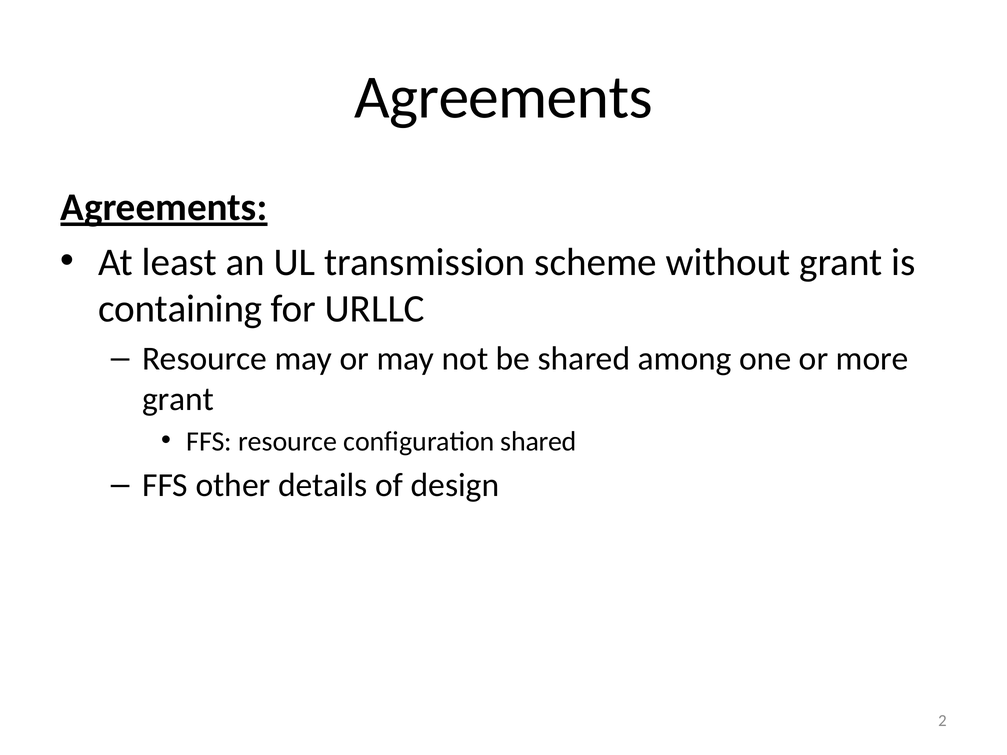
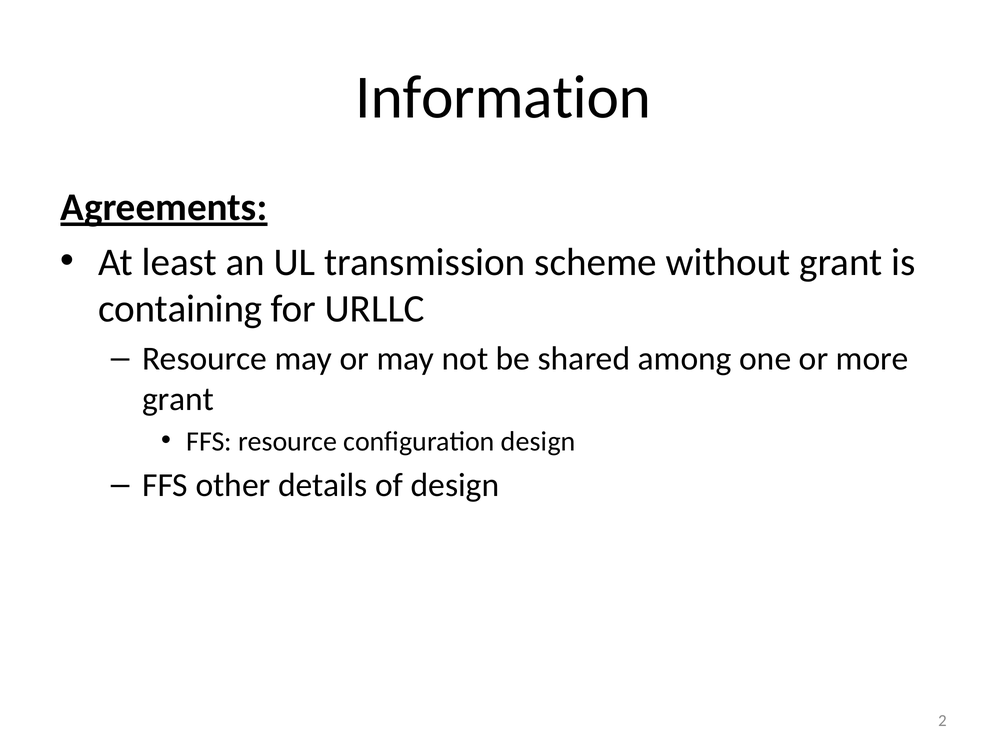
Agreements: Agreements -> Information (503, 97)
configuration shared: shared -> design (538, 441)
